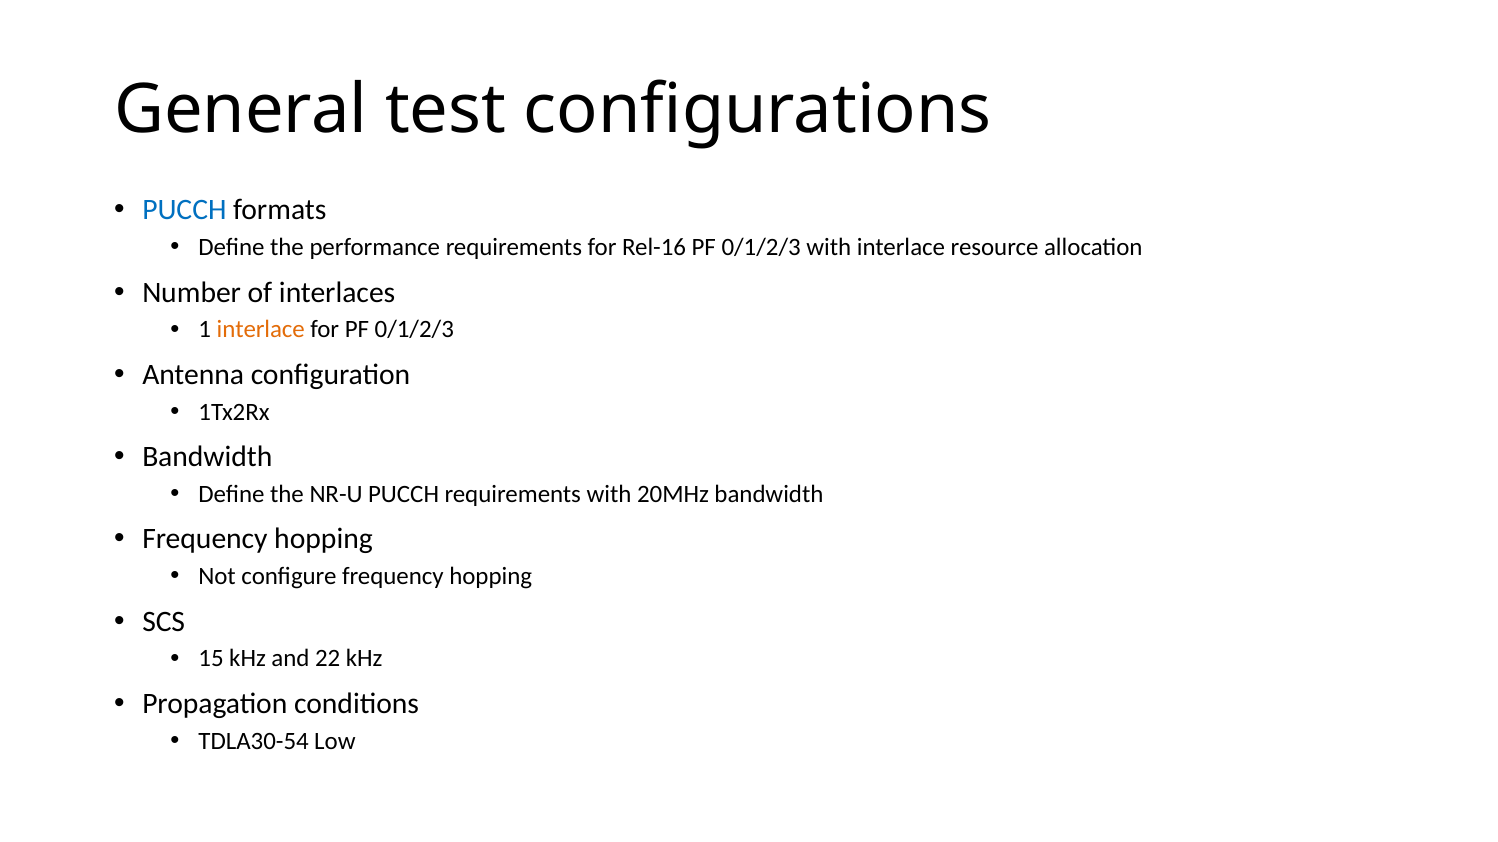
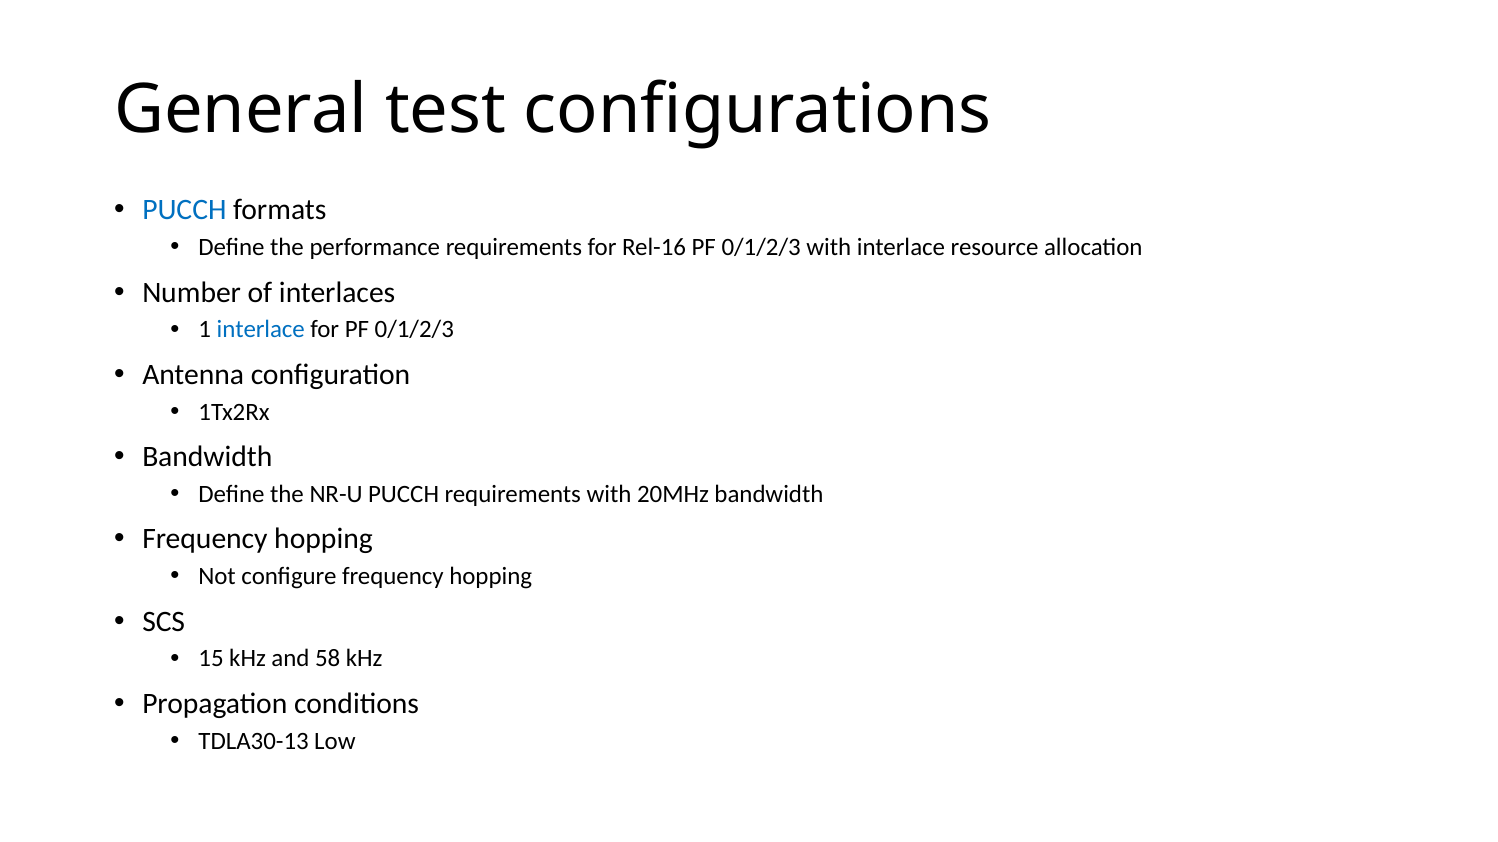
interlace colour: orange -> blue (261, 330)
22: 22 -> 58 (328, 659)
TDLA30-54: TDLA30-54 -> TDLA30-13 (254, 742)
